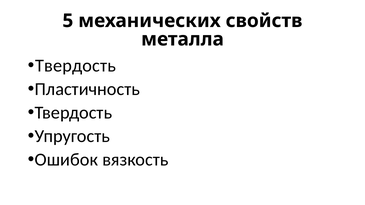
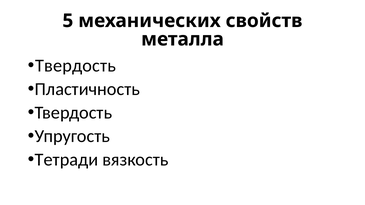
Ошибок: Ошибок -> Тетради (66, 160)
